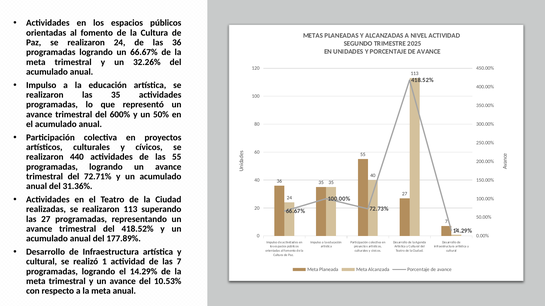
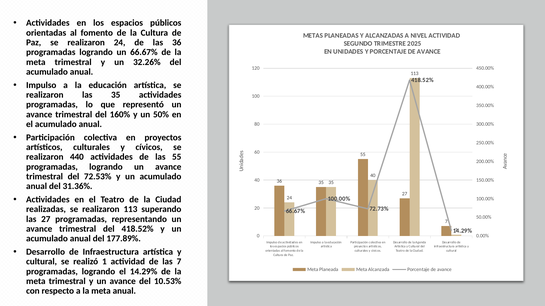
600%: 600% -> 160% (120, 115)
72.71%: 72.71% -> 72.53% (98, 177)
